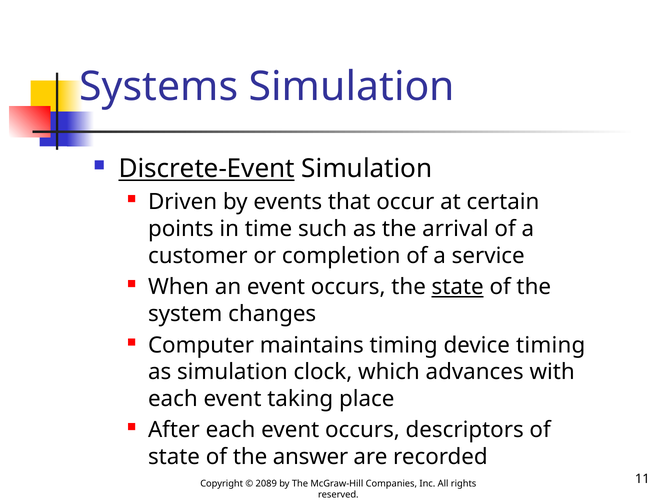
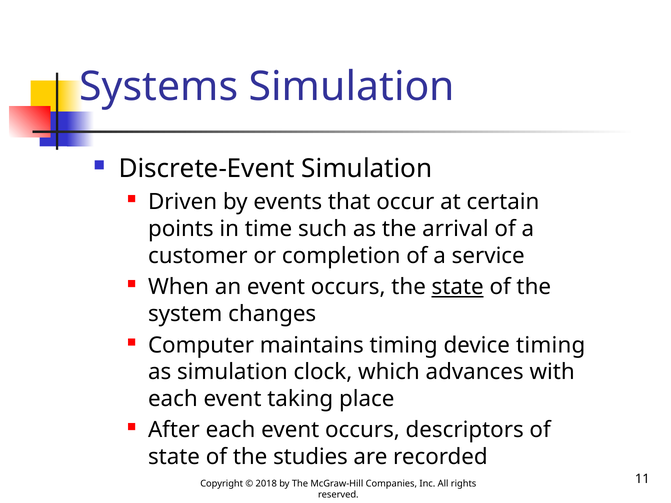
Discrete-Event underline: present -> none (207, 169)
answer: answer -> studies (310, 457)
2089: 2089 -> 2018 (266, 484)
